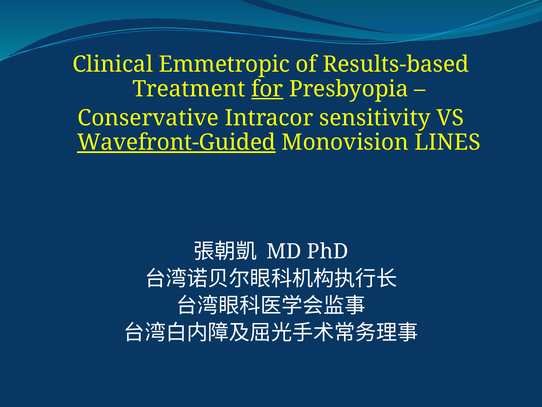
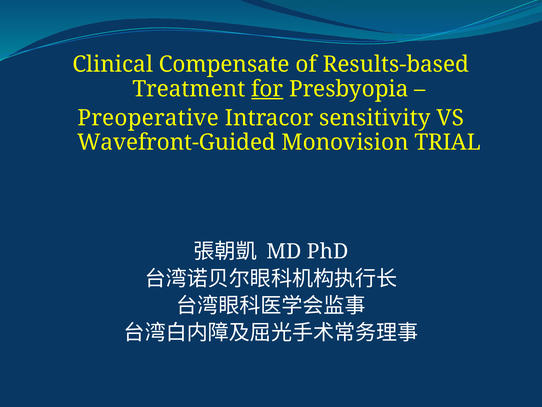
Emmetropic: Emmetropic -> Compensate (224, 64)
Conservative: Conservative -> Preoperative (148, 118)
Wavefront-Guided underline: present -> none (176, 142)
LINES: LINES -> TRIAL (448, 142)
